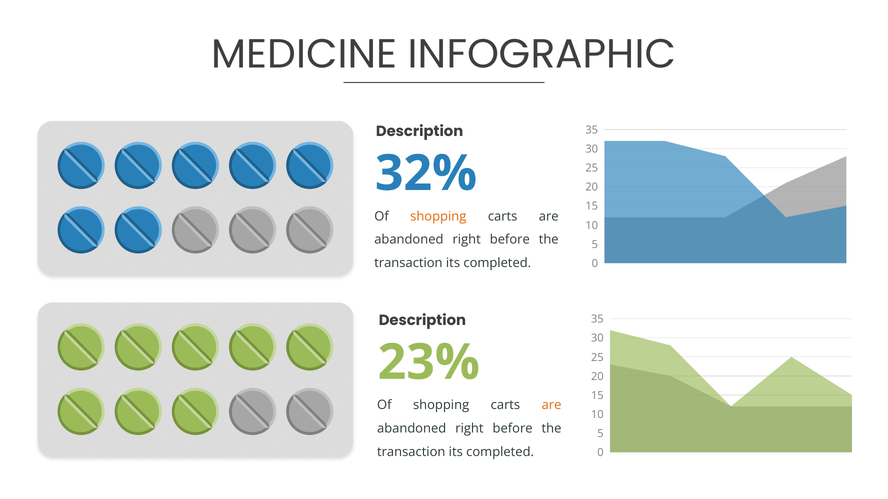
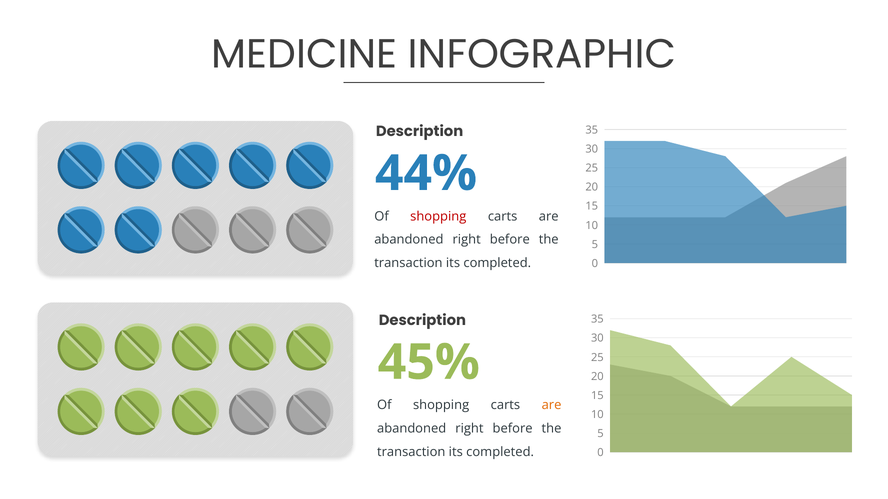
32%: 32% -> 44% (426, 174)
shopping colour: orange -> red (438, 216)
23%: 23% -> 45% (429, 363)
